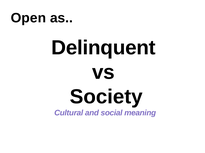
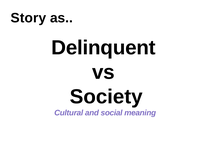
Open: Open -> Story (28, 18)
